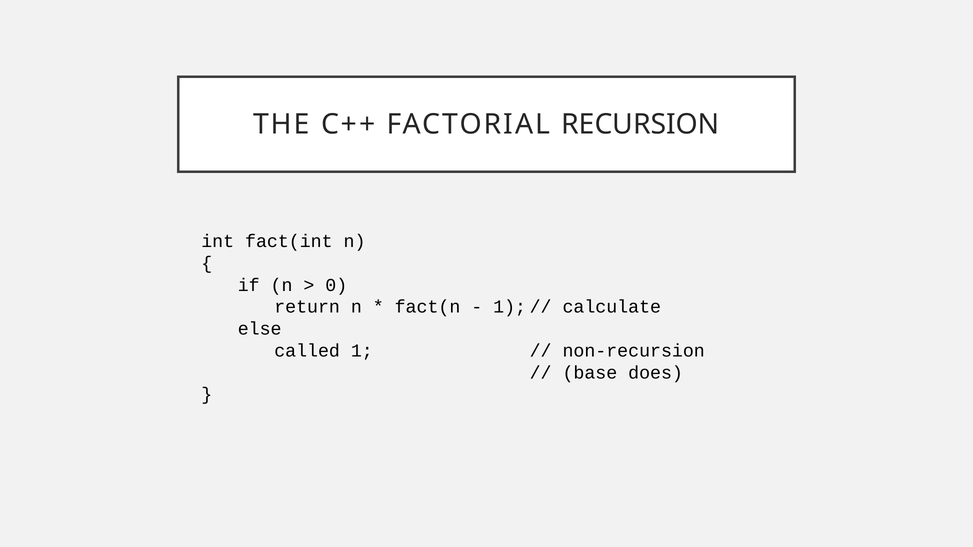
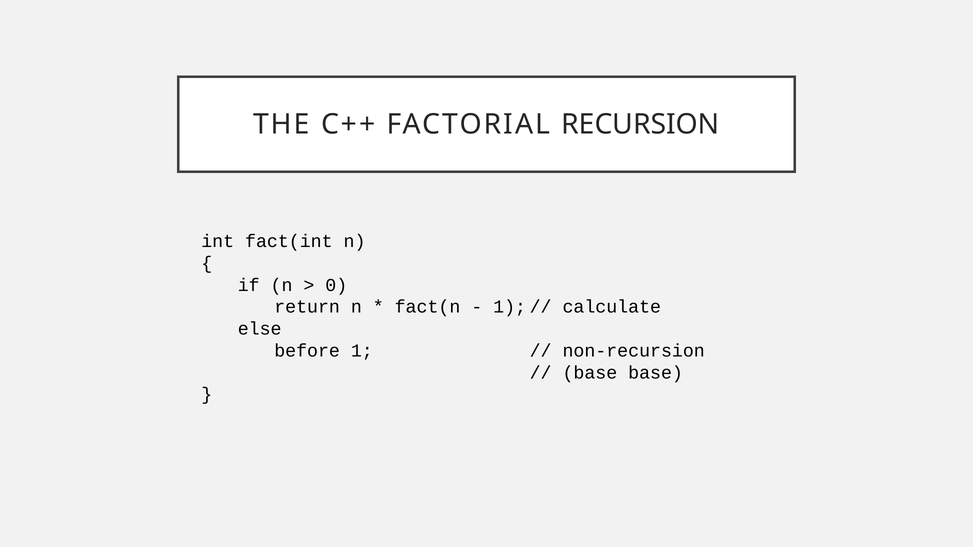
called: called -> before (307, 351)
base does: does -> base (656, 373)
